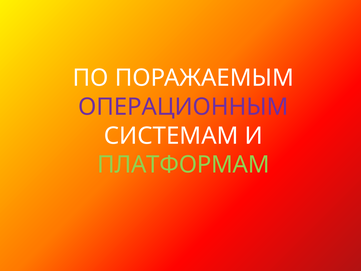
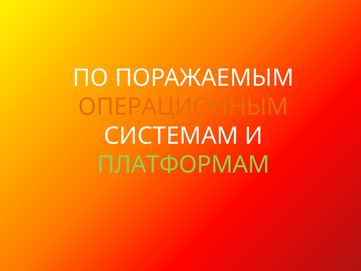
ОПЕРАЦИОННЫМ colour: purple -> orange (183, 107)
